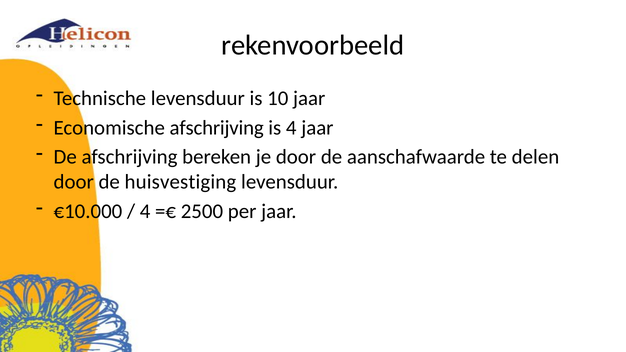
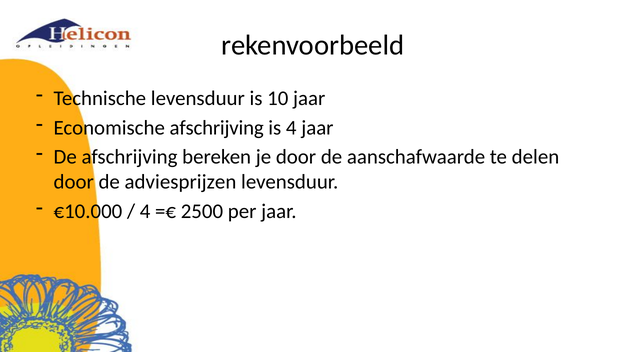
huisvestiging: huisvestiging -> adviesprijzen (180, 182)
